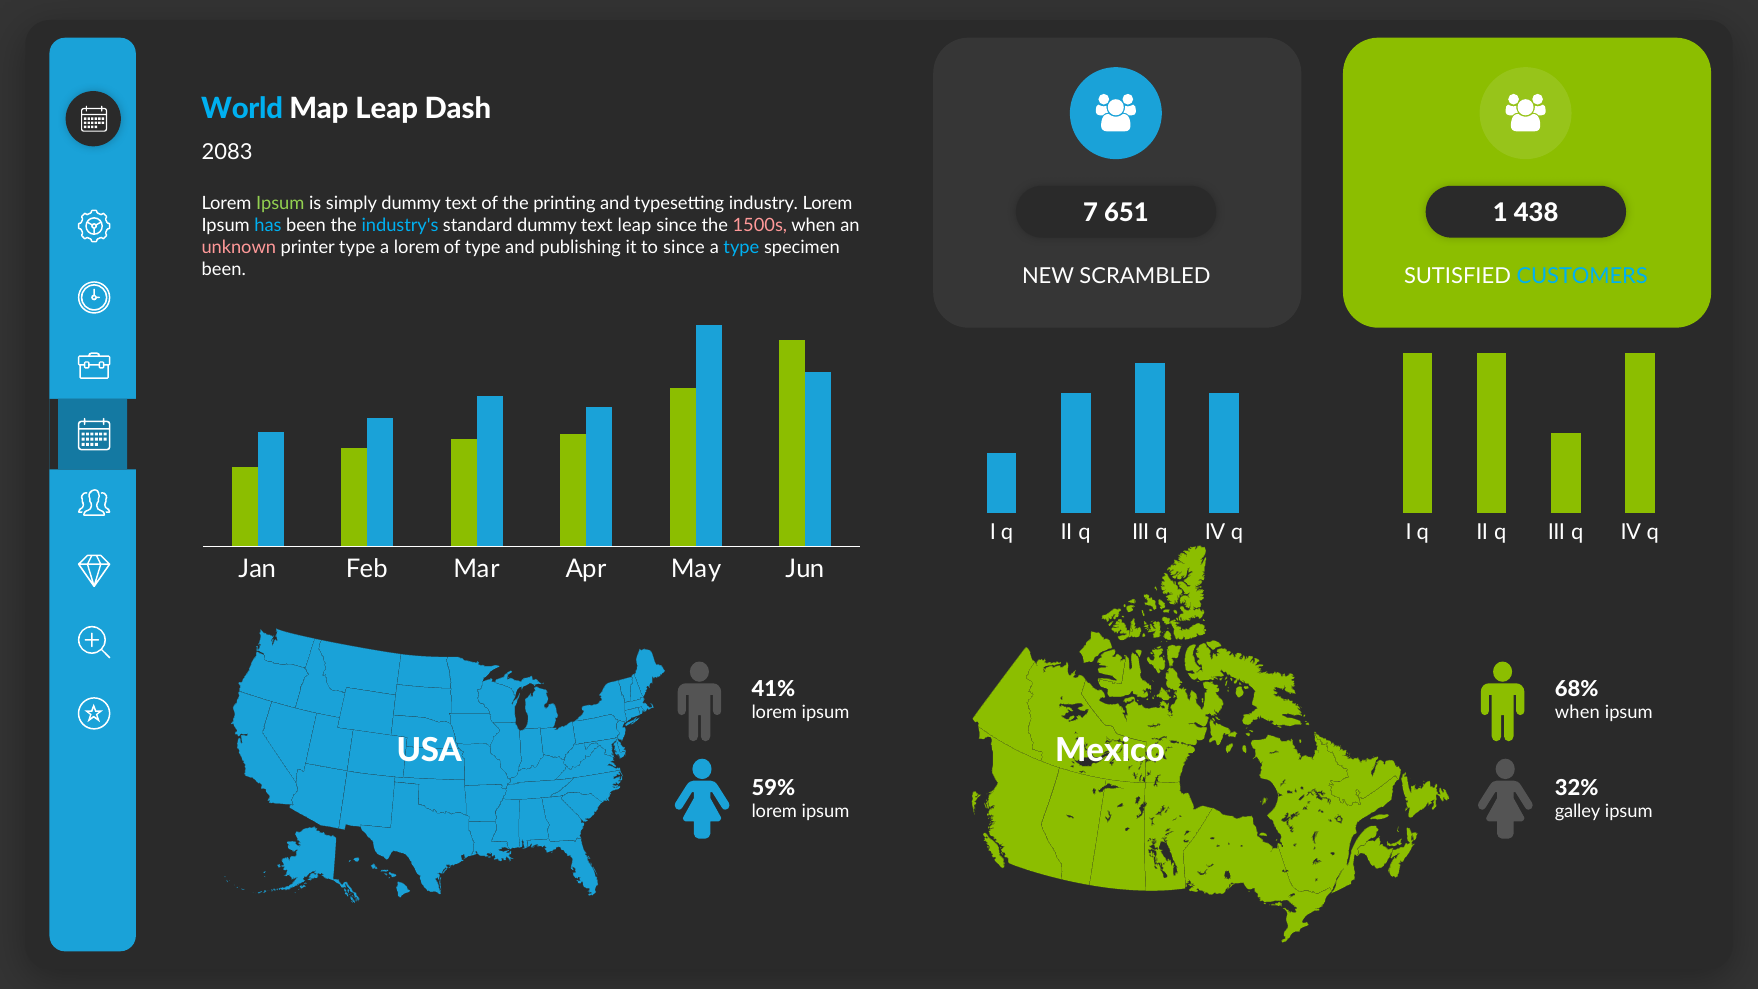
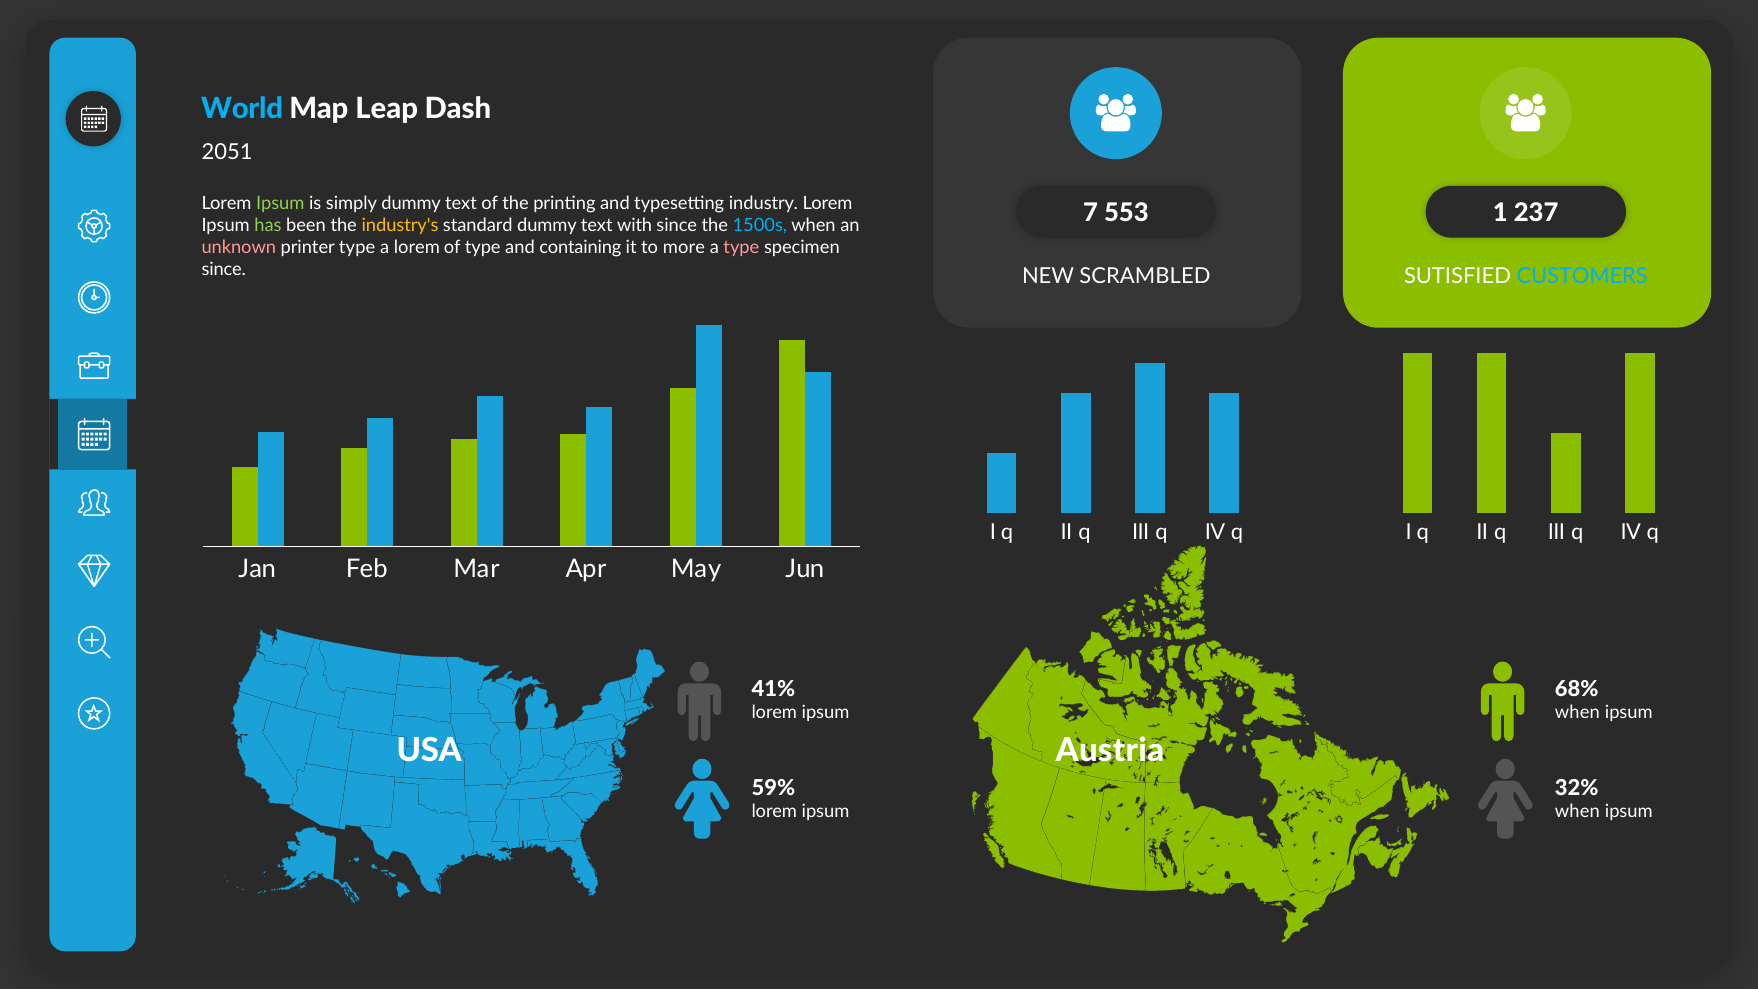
2083: 2083 -> 2051 (227, 152)
651: 651 -> 553 (1126, 213)
438: 438 -> 237 (1536, 213)
has colour: light blue -> light green (268, 226)
industry's colour: light blue -> yellow (400, 226)
text leap: leap -> with (635, 226)
1500s colour: pink -> light blue (760, 226)
publishing: publishing -> containing (580, 248)
to since: since -> more (684, 248)
type colour: light blue -> pink (741, 248)
been: been -> since (224, 270)
Mexico: Mexico -> Austria (1110, 750)
galley: galley -> when (1577, 812)
